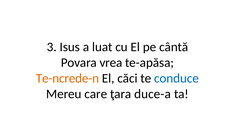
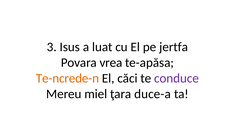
cântă: cântă -> jertfa (174, 47)
conduce colour: blue -> purple (177, 78)
care: care -> miel (96, 94)
